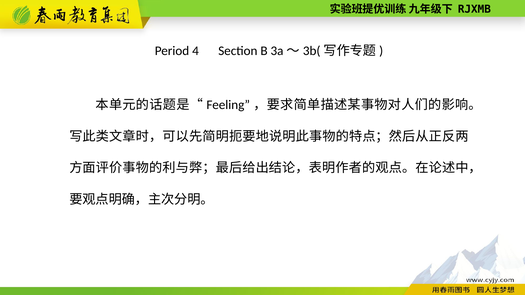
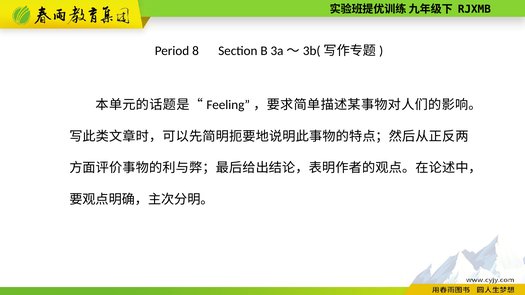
4: 4 -> 8 (196, 51)
